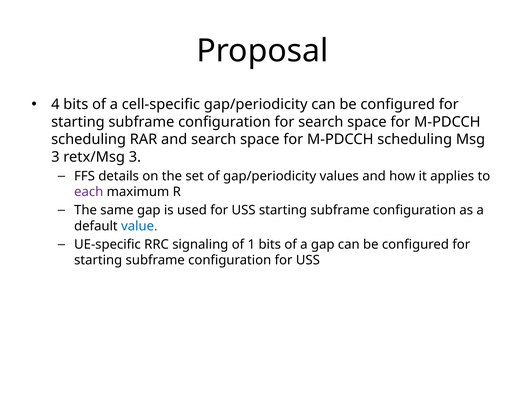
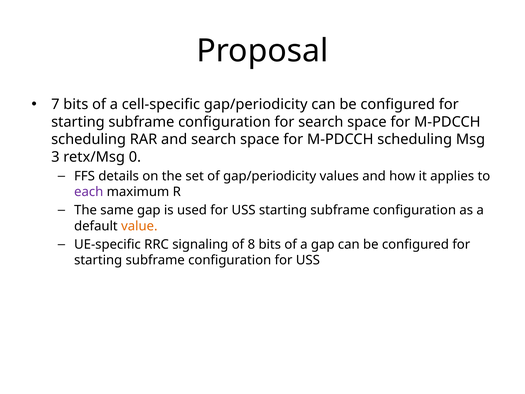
4: 4 -> 7 (55, 104)
retx/Msg 3: 3 -> 0 (135, 157)
value colour: blue -> orange (139, 226)
1: 1 -> 8 (251, 244)
